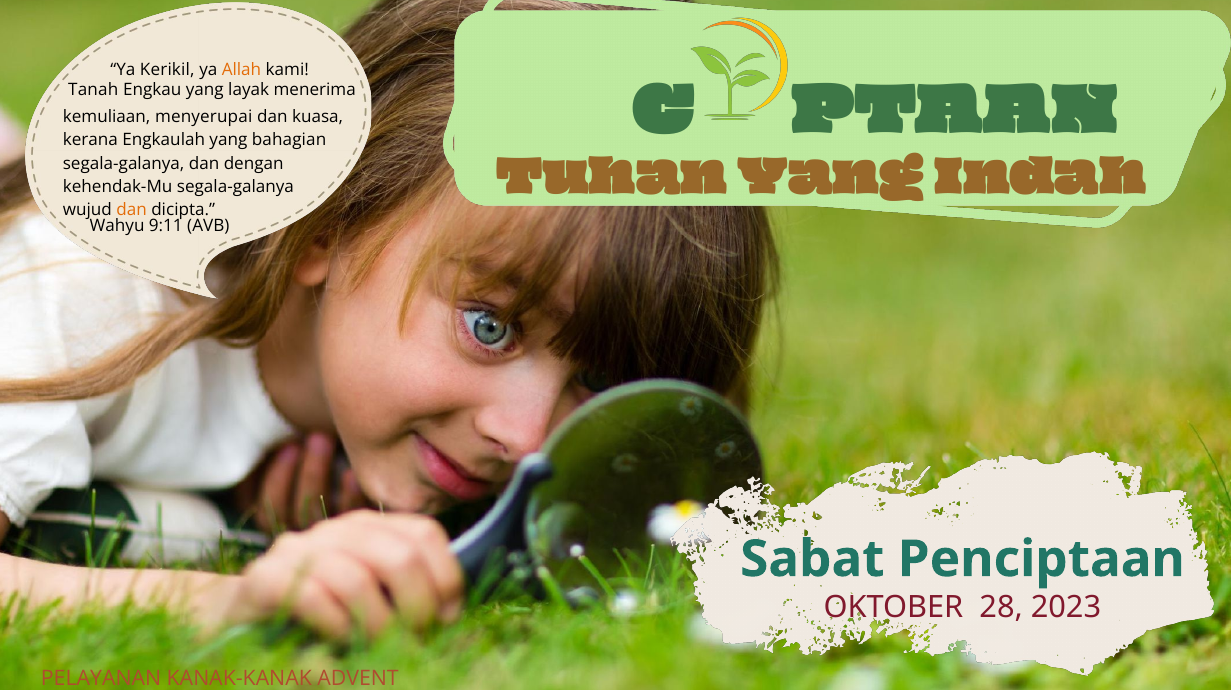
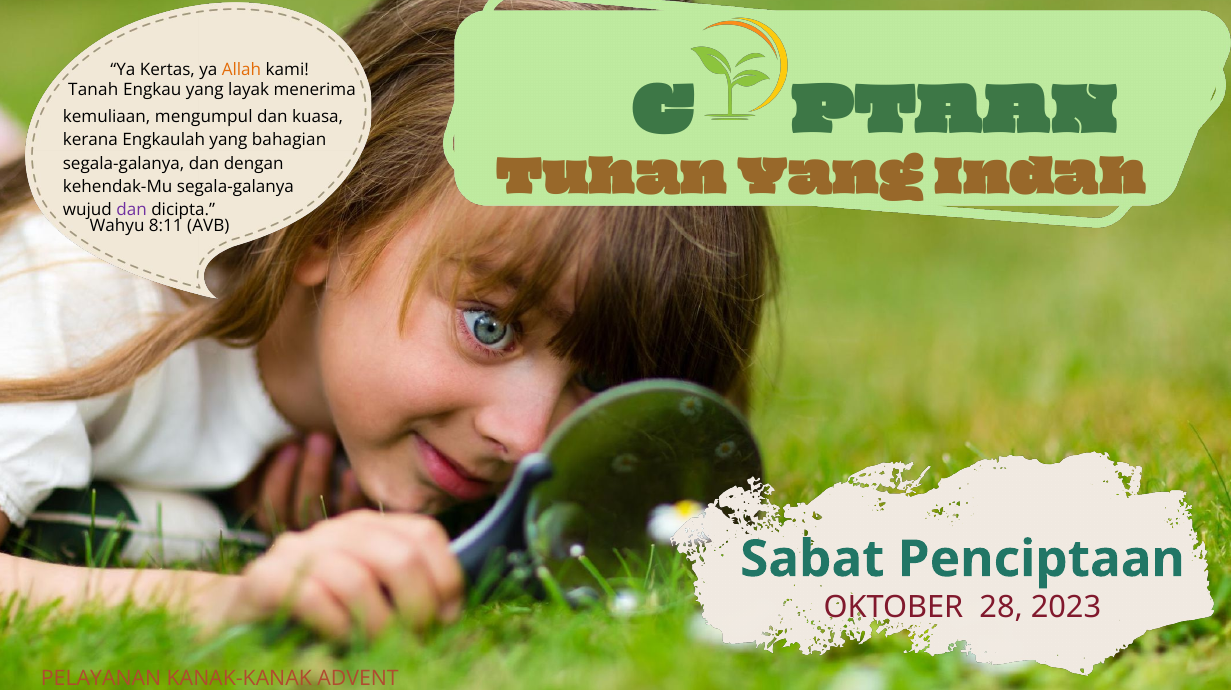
Kerikil: Kerikil -> Kertas (167, 70)
menyerupai: menyerupai -> mengumpul (204, 117)
dan colour: orange -> purple (132, 210)
9:11: 9:11 -> 8:11 (166, 226)
